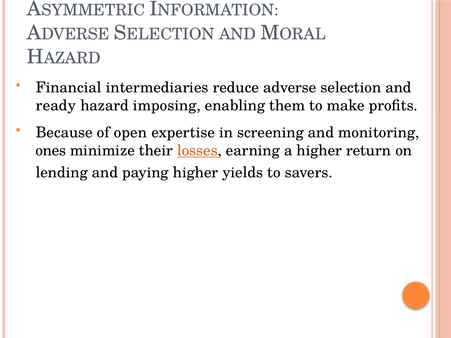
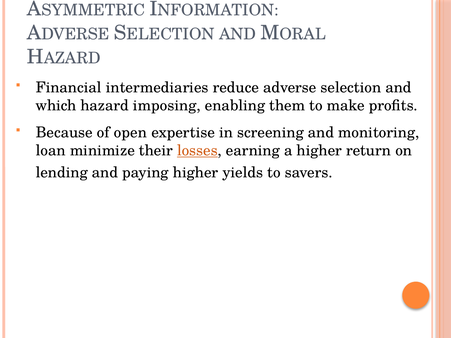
ready: ready -> which (56, 105)
ones: ones -> loan (51, 151)
